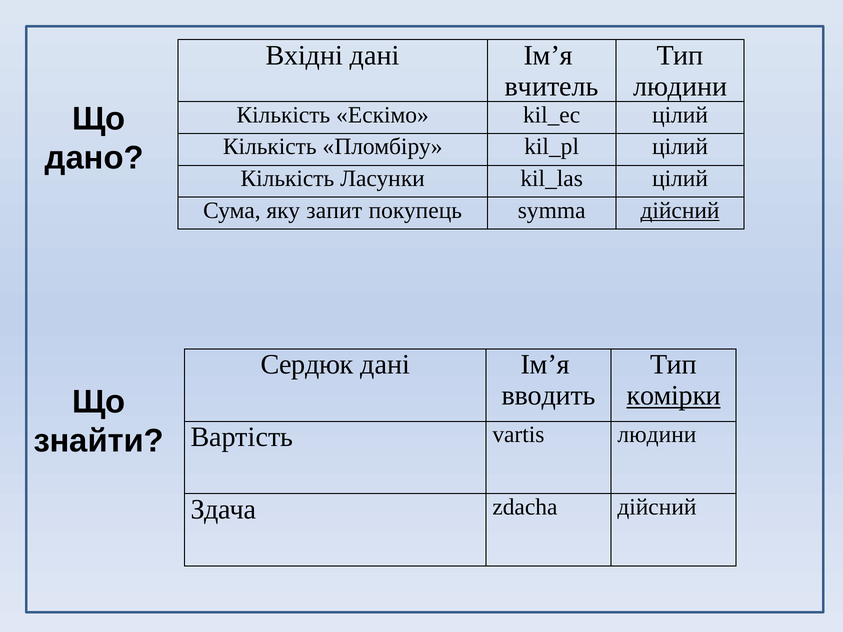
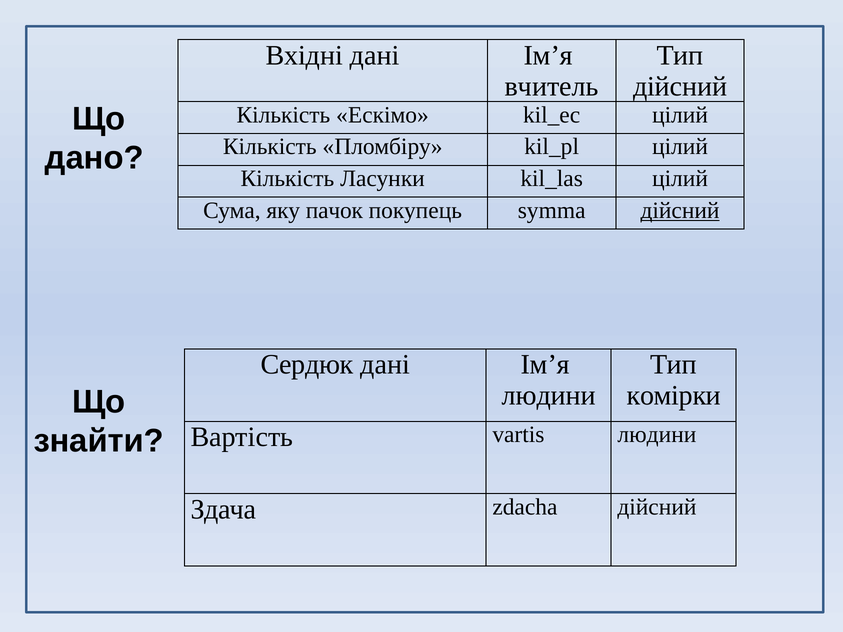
людини: людини -> дійсний (680, 86)
запит: запит -> пачок (334, 210)
вводить: вводить -> людини (549, 396)
комірки underline: present -> none (674, 396)
